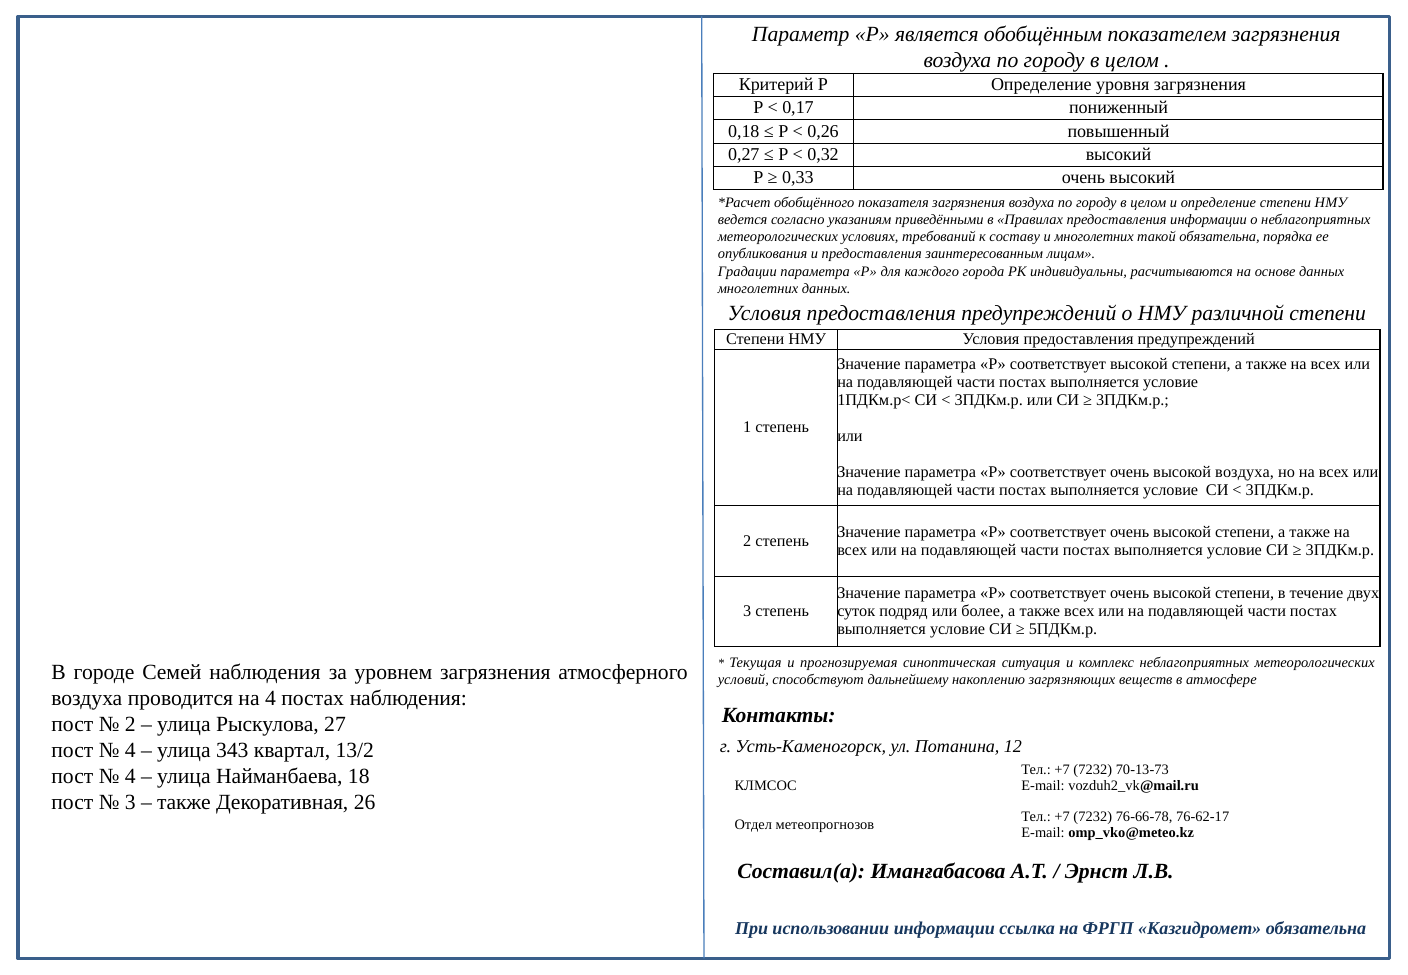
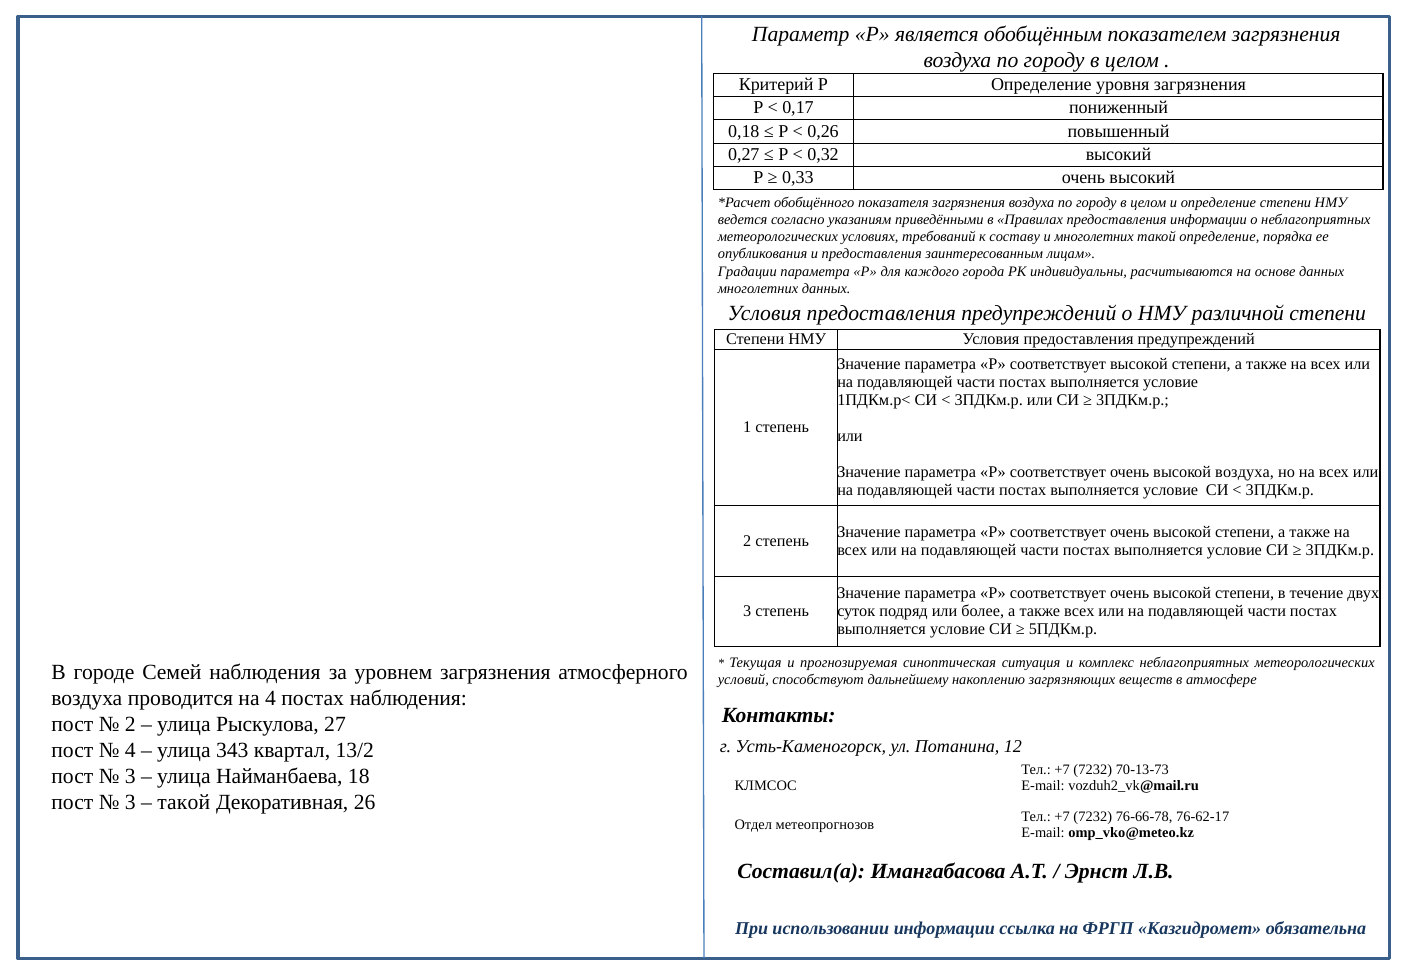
такой обязательна: обязательна -> определение (1219, 237)
4: 4 -> 3 (130, 776)
также: также -> такой (184, 802)
